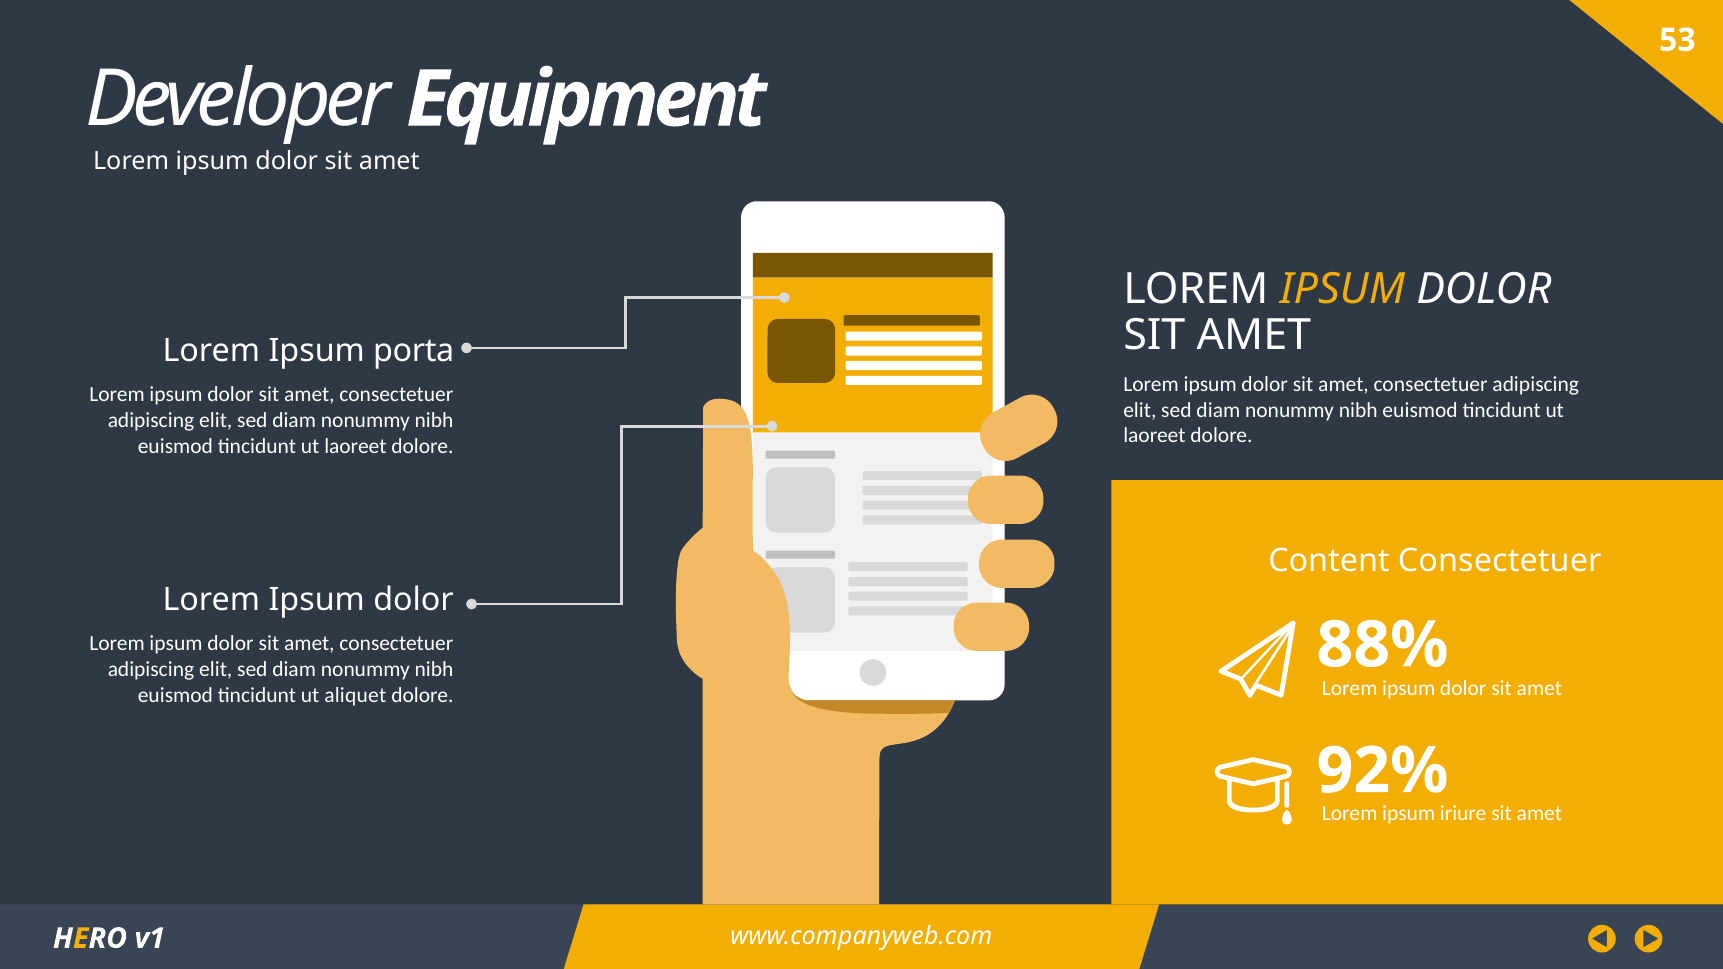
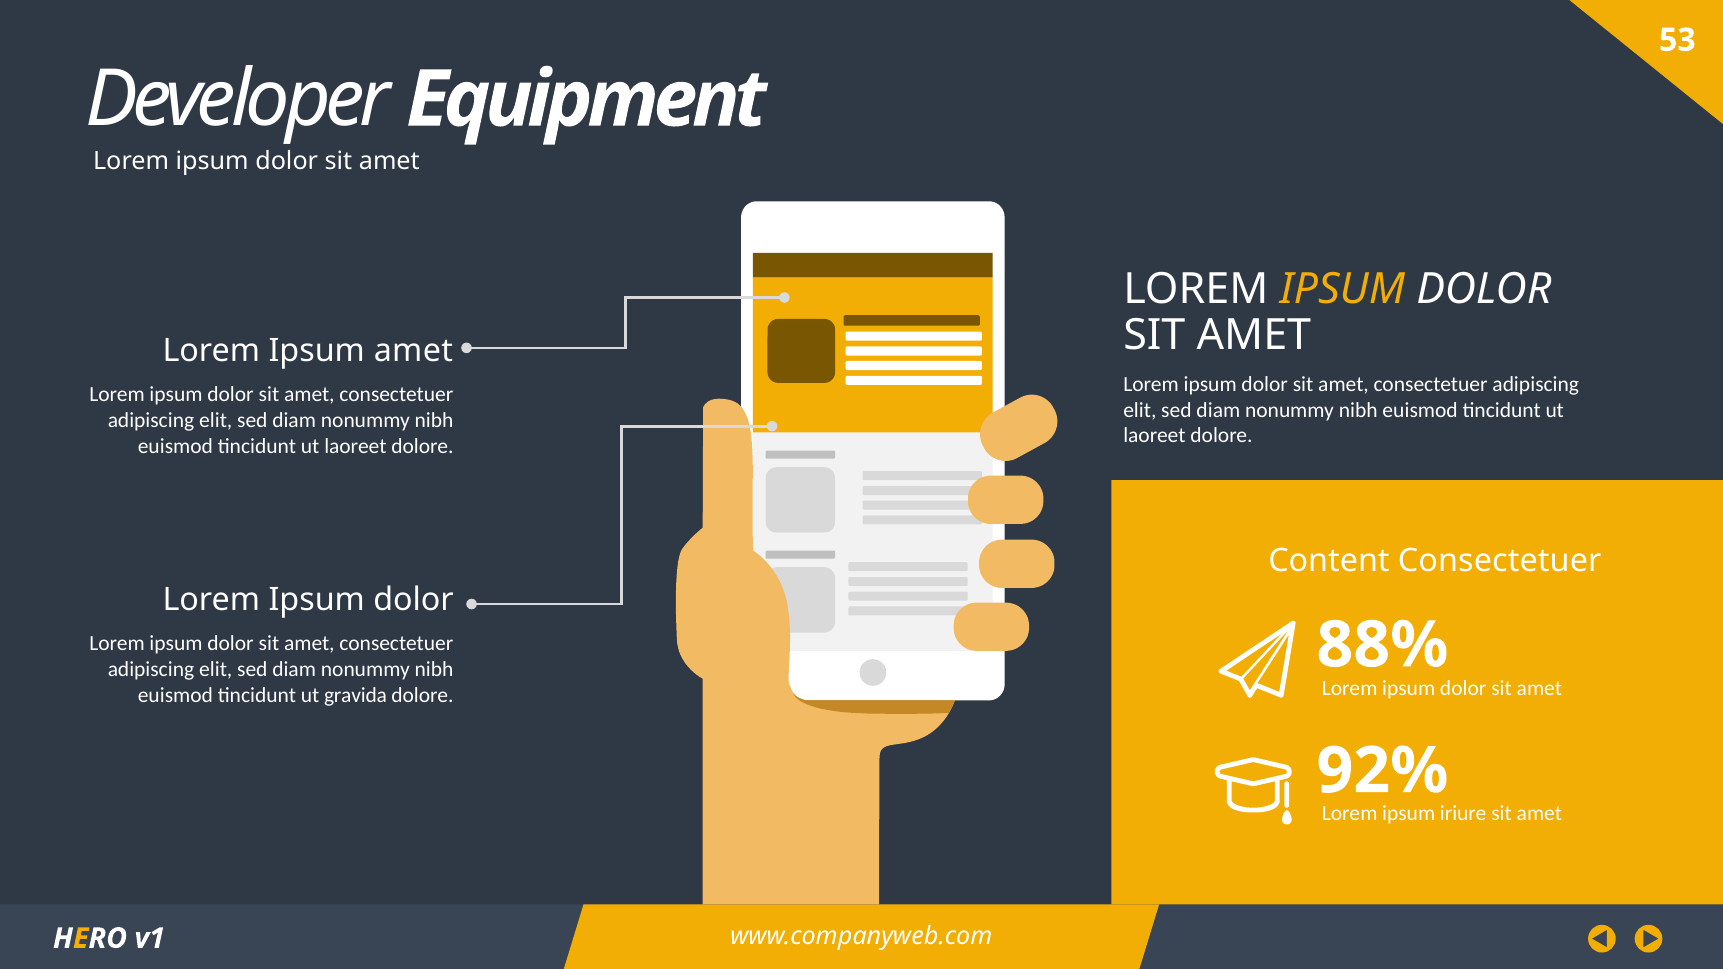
Ipsum porta: porta -> amet (413, 351)
aliquet: aliquet -> gravida (356, 695)
